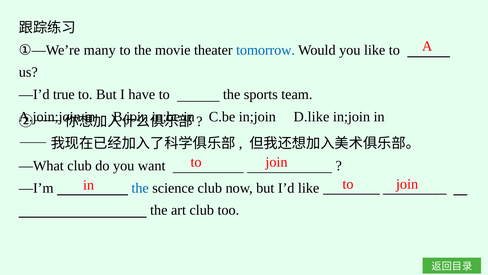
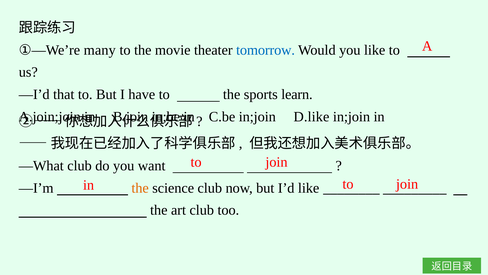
true: true -> that (64, 94)
team: team -> learn (297, 94)
the colour: blue -> orange (140, 188)
